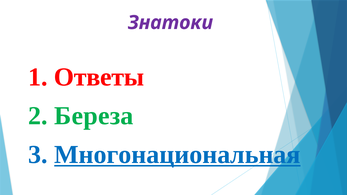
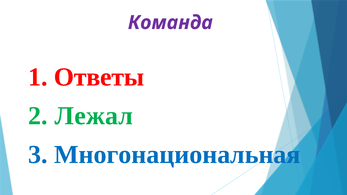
Знатоки: Знатоки -> Команда (170, 23)
Береза: Береза -> Лежал (94, 116)
Многонациональная underline: present -> none (177, 155)
